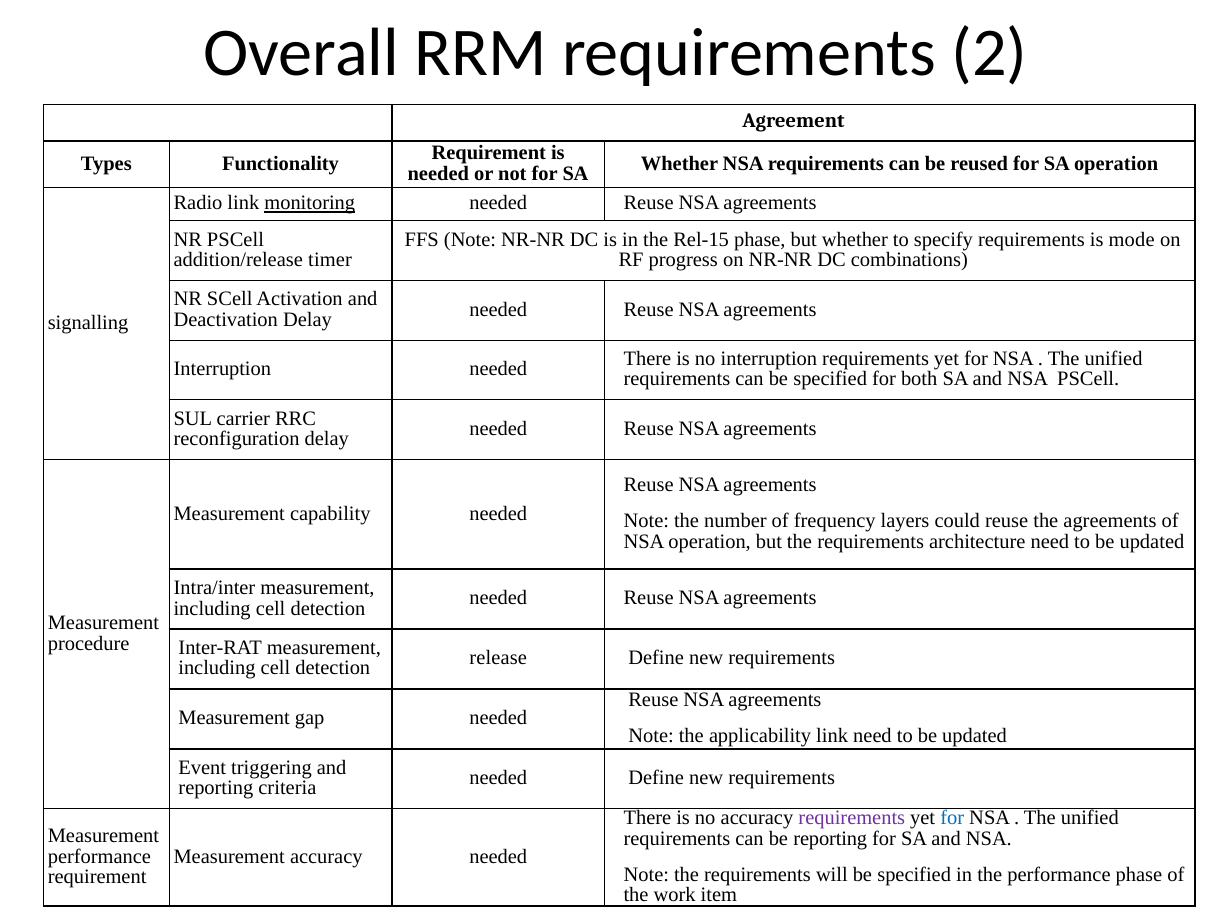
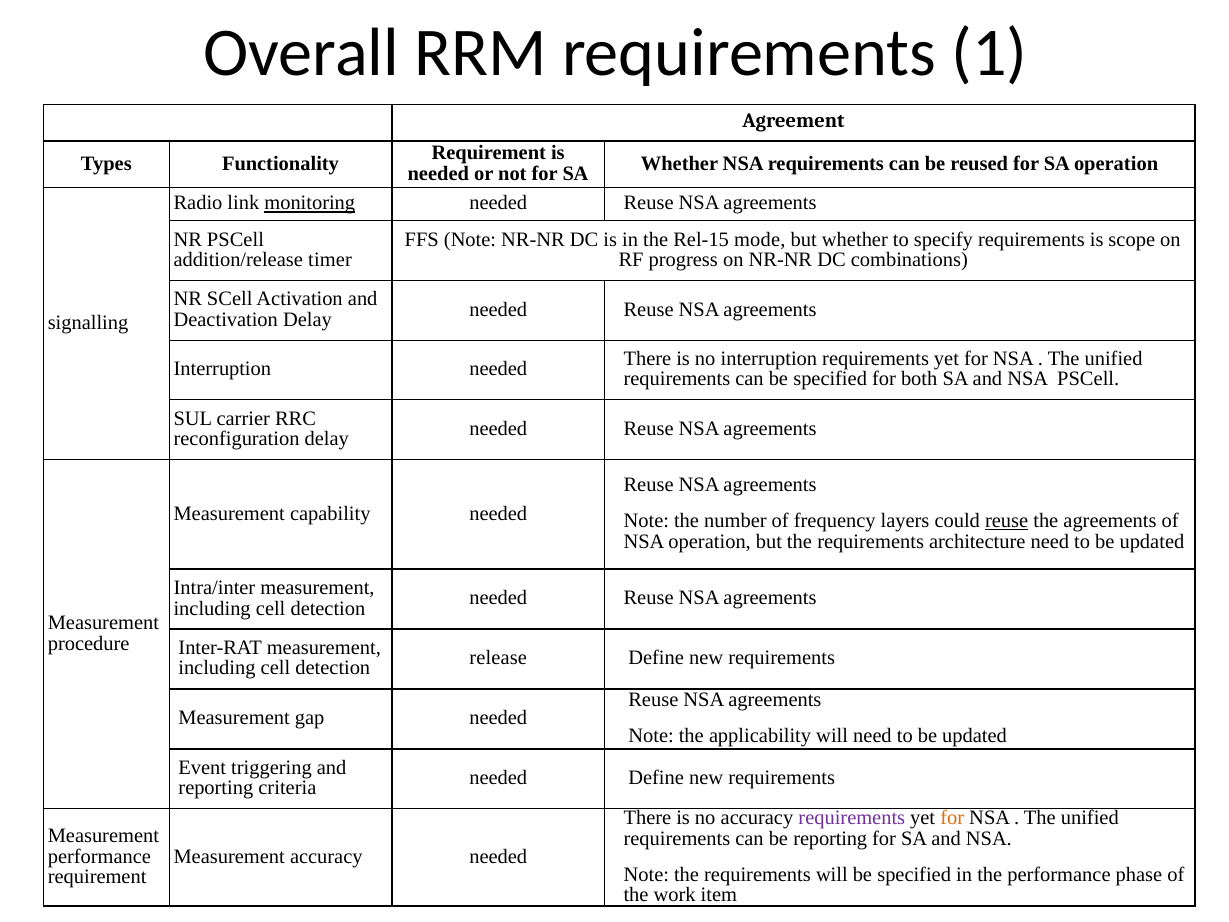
2: 2 -> 1 (989, 53)
Rel-15 phase: phase -> mode (760, 239)
mode: mode -> scope (1132, 239)
reuse underline: none -> present (1007, 521)
applicability link: link -> will (832, 736)
for colour: blue -> orange (952, 818)
